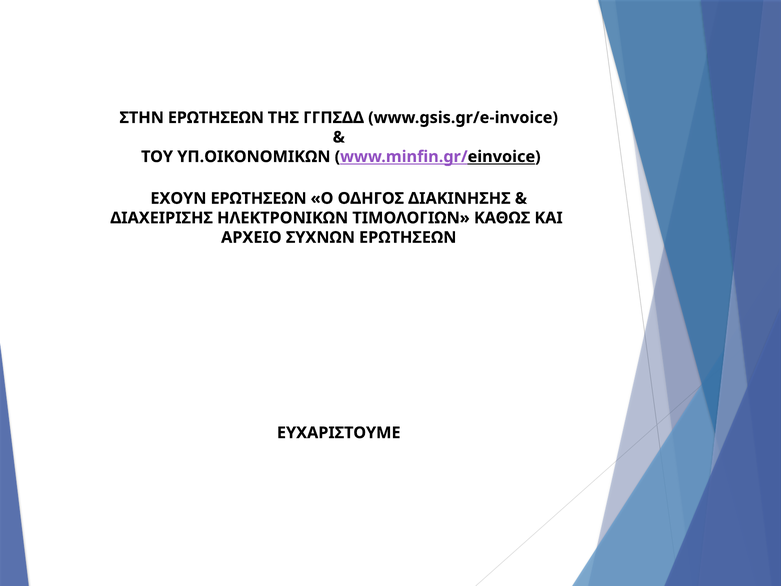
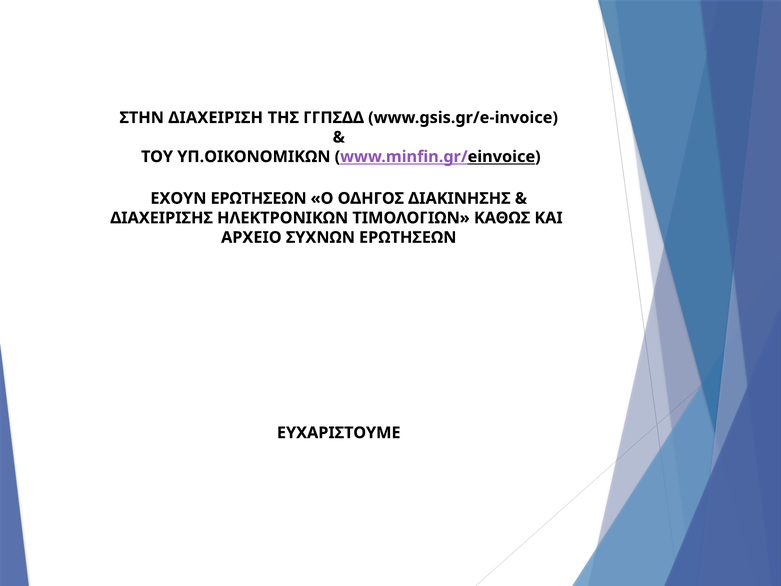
ΣΤΗΝ ΕΡΩΤΗΣΕΩΝ: ΕΡΩΤΗΣΕΩΝ -> ΔΙΑΧΕΙΡΙΣΗ (216, 118)
